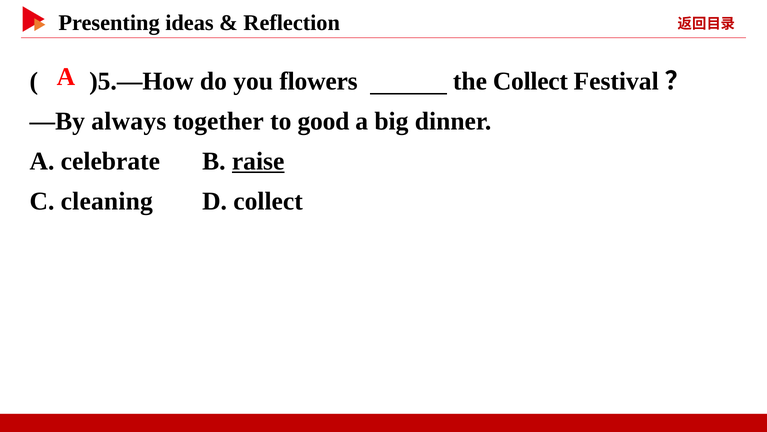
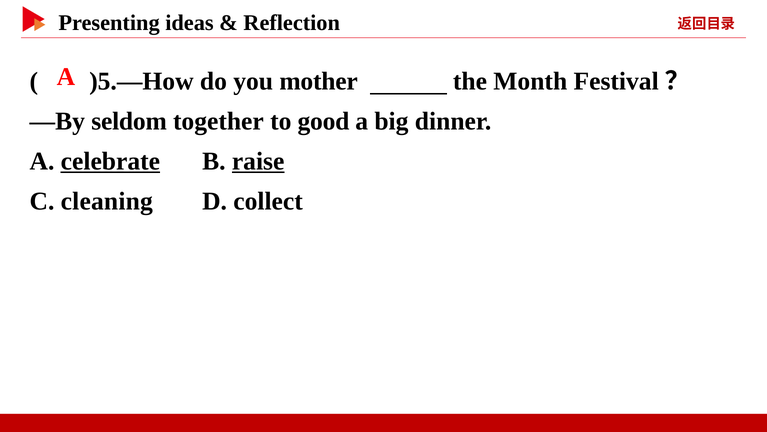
flowers: flowers -> mother (319, 81)
the Collect: Collect -> Month (530, 81)
always: always -> seldom (129, 121)
celebrate underline: none -> present (110, 161)
